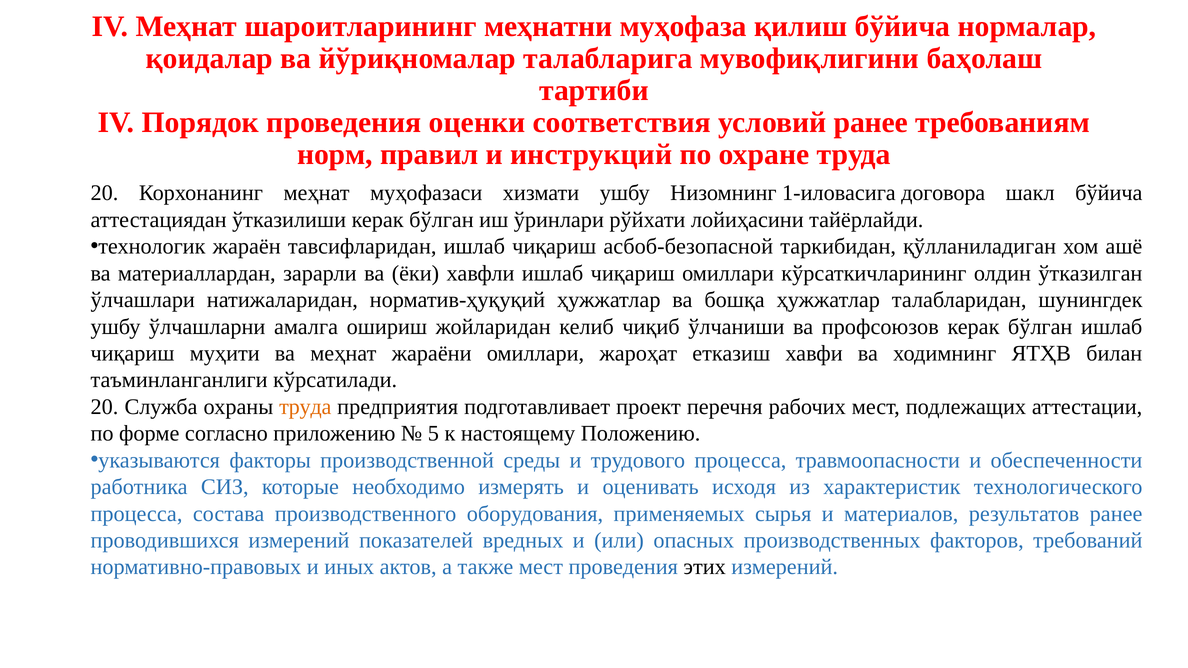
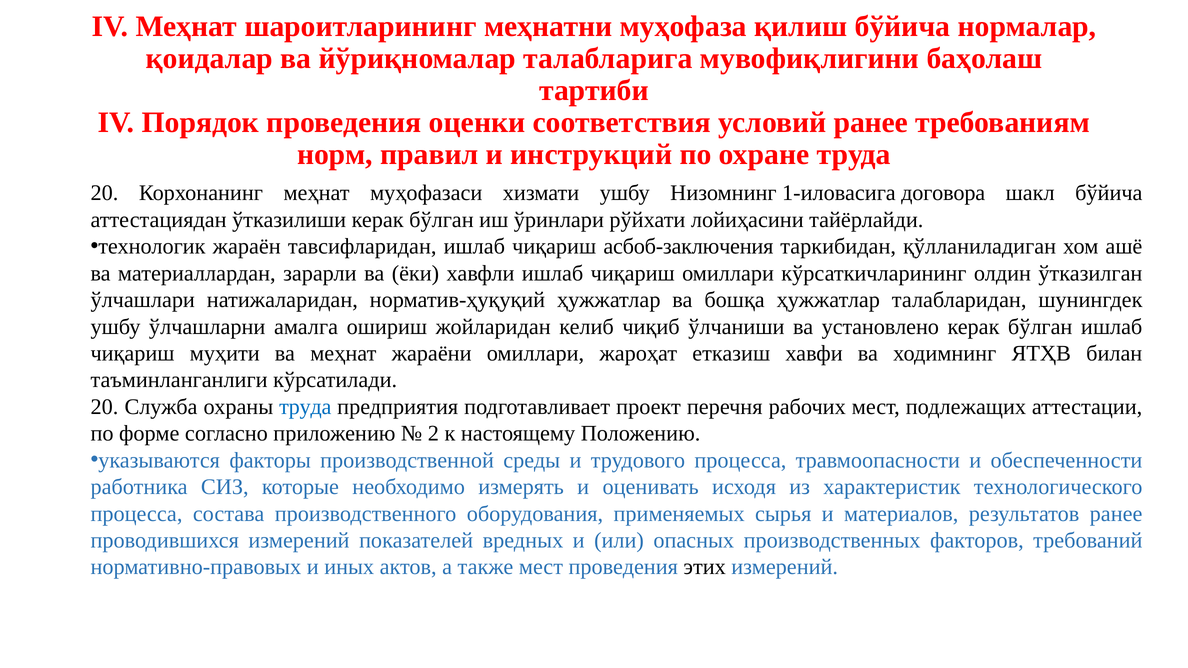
асбоб-безопасной: асбоб-безопасной -> асбоб-заключения (688, 247)
профсоюзов: профсоюзов -> установлено (880, 327)
труда colour: orange -> blue (305, 407)
5: 5 -> 2 (433, 434)
